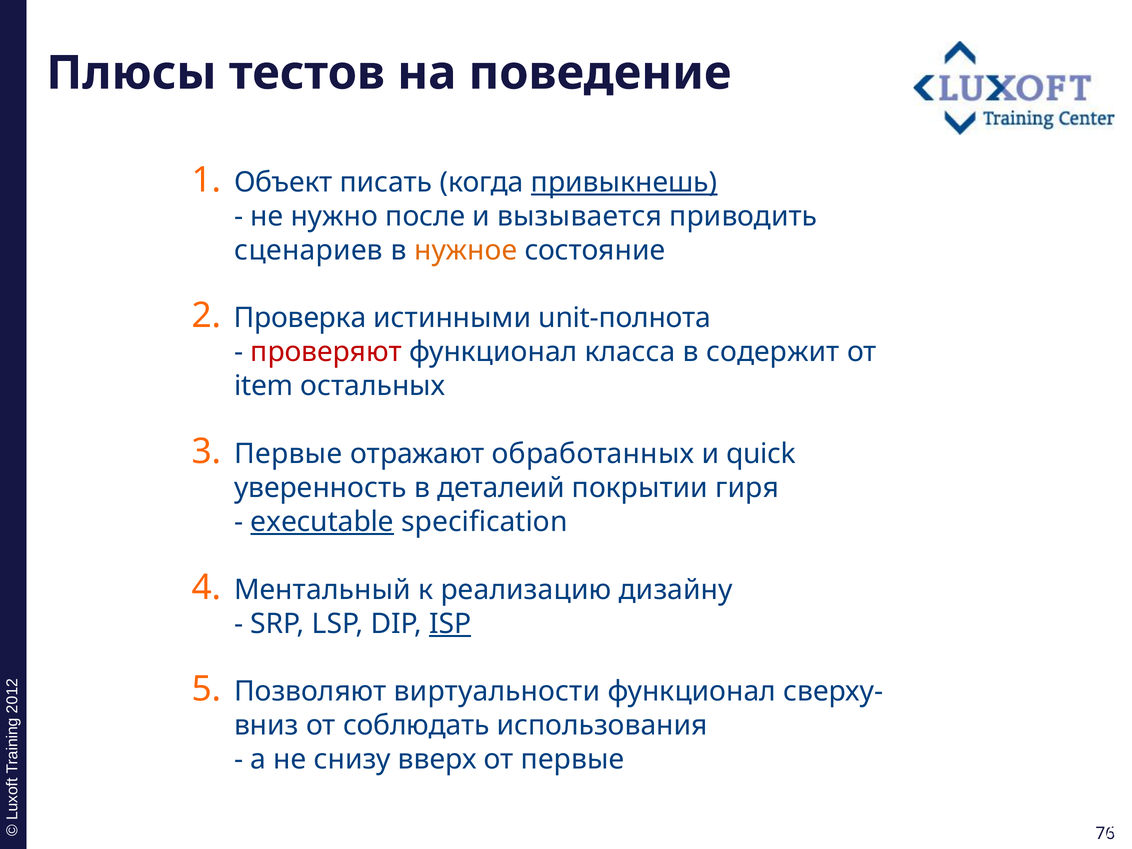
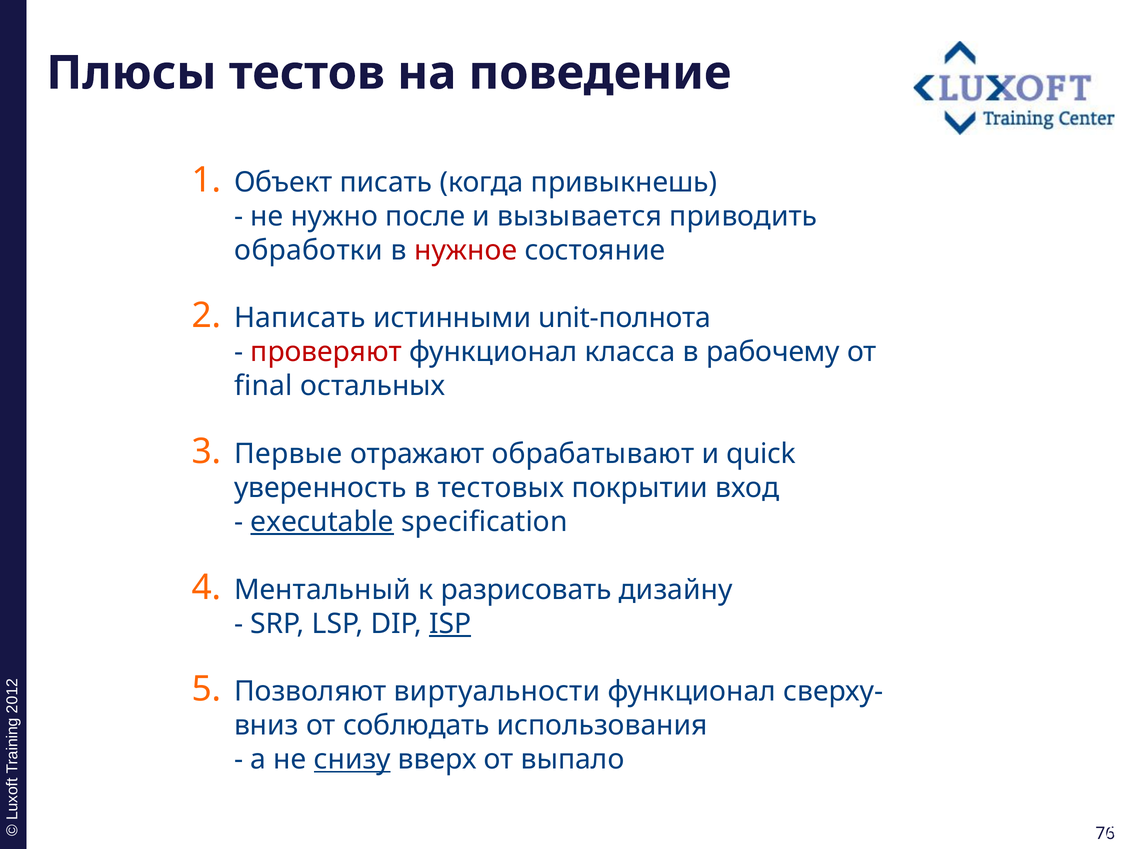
привыкнешь underline: present -> none (624, 182)
сценариев: сценариев -> обработки (309, 250)
нужное colour: orange -> red (466, 250)
Проверка: Проверка -> Написать (300, 318)
содержит: содержит -> рабочему (773, 352)
item: item -> final (263, 386)
обработанных: обработанных -> обрабатывают (593, 454)
деталеий: деталеий -> тестовых (501, 488)
гиря: гиря -> вход (747, 488)
реализацию: реализацию -> разрисовать (526, 590)
снизу underline: none -> present (352, 760)
от первые: первые -> выпало (573, 760)
